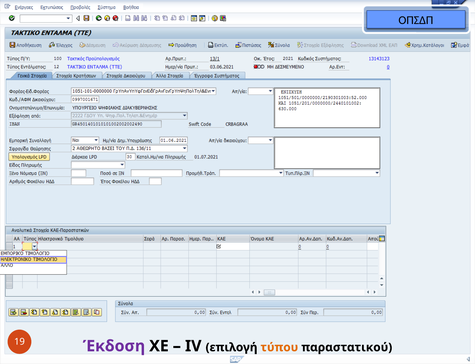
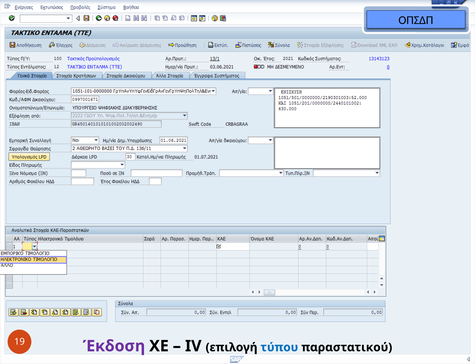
τύπου colour: orange -> blue (279, 347)
